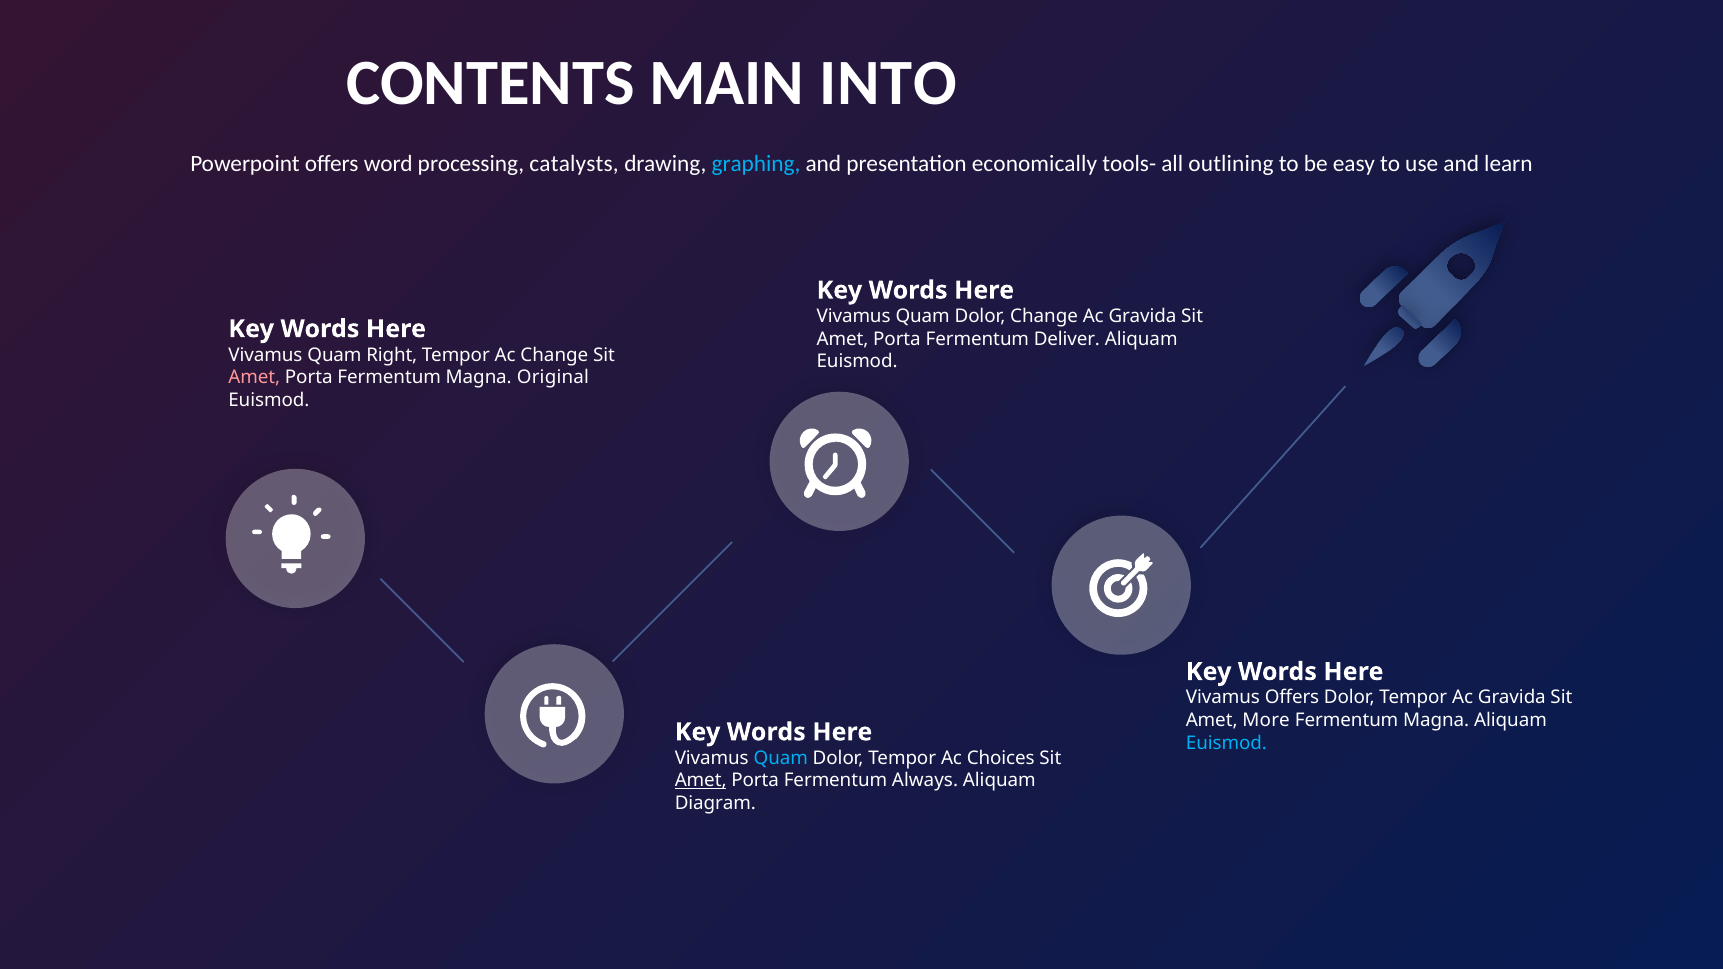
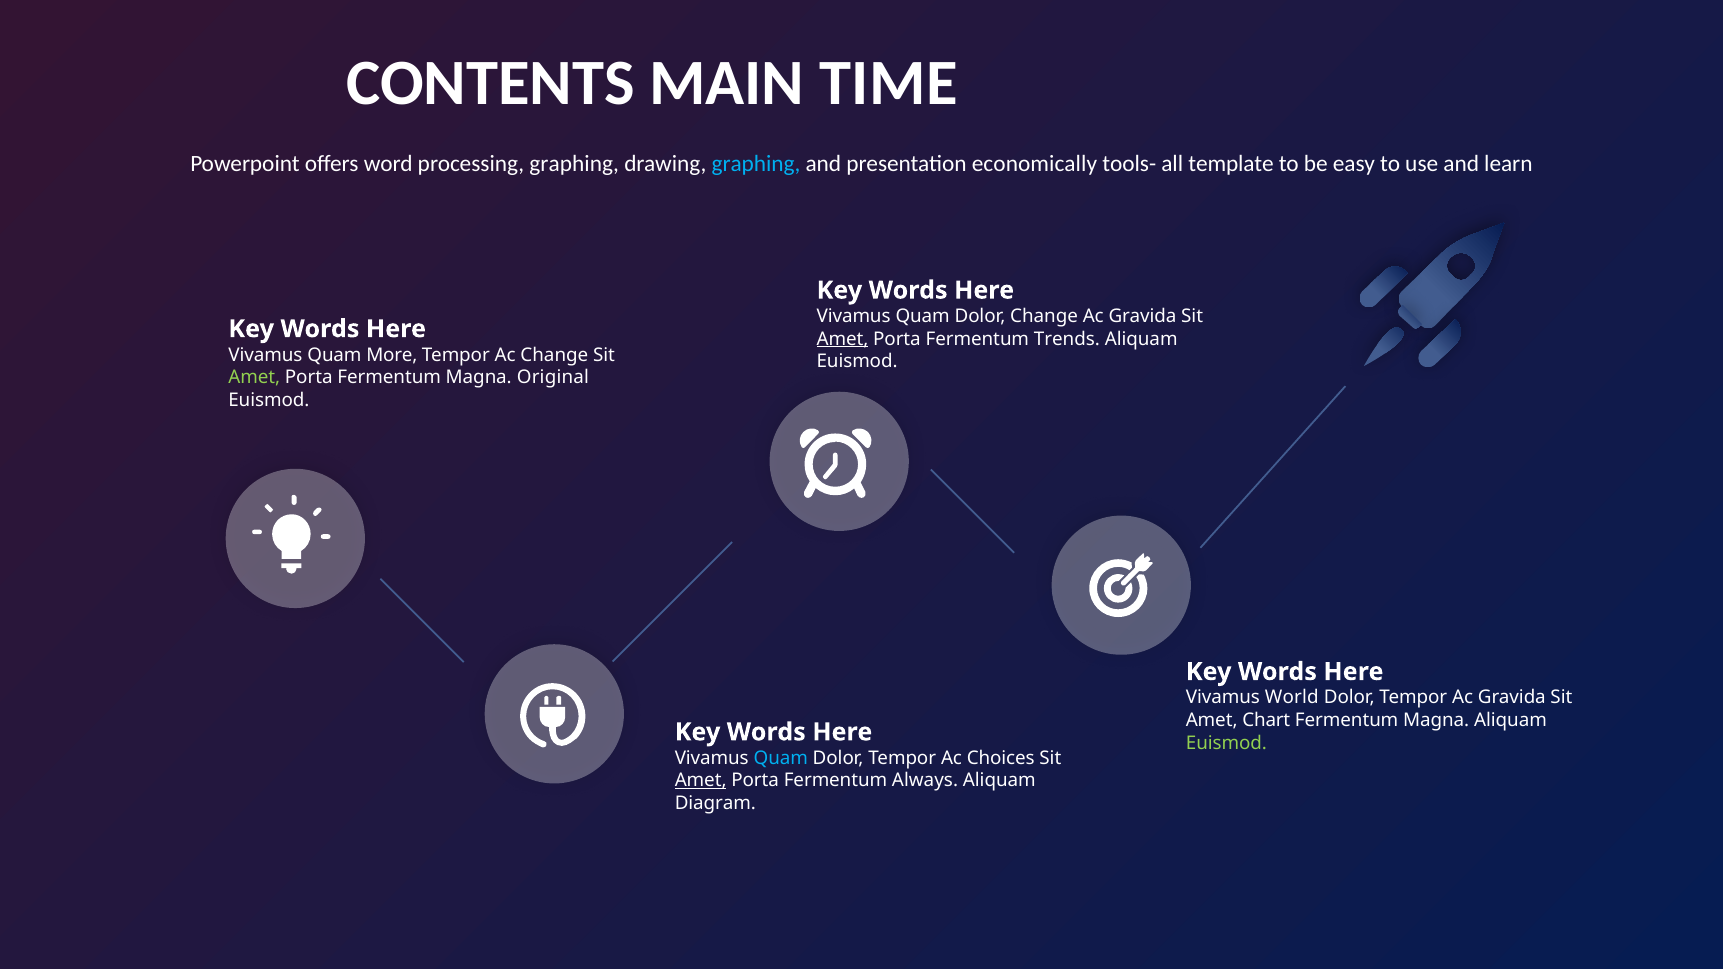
INTO: INTO -> TIME (889, 83)
processing catalysts: catalysts -> graphing (574, 164)
outlining: outlining -> template (1231, 164)
Amet underline: none -> present (843, 339)
Deliver: Deliver -> Trends (1067, 339)
Right: Right -> More (392, 355)
Amet colour: pink -> light green (254, 377)
Vivamus Offers: Offers -> World (1292, 698)
More: More -> Chart (1266, 720)
Euismod colour: light blue -> light green (1226, 743)
